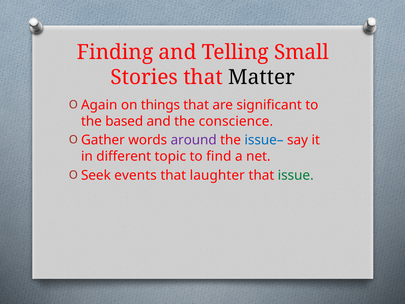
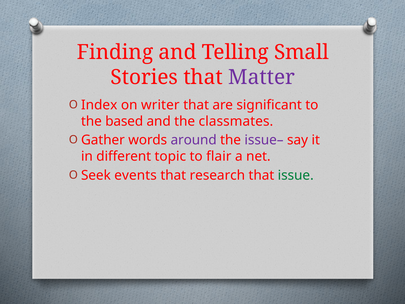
Matter colour: black -> purple (262, 77)
Again: Again -> Index (99, 105)
things: things -> writer (160, 105)
conscience: conscience -> classmates (236, 121)
issue– colour: blue -> purple (264, 140)
find: find -> flair (219, 156)
laughter: laughter -> research (217, 175)
